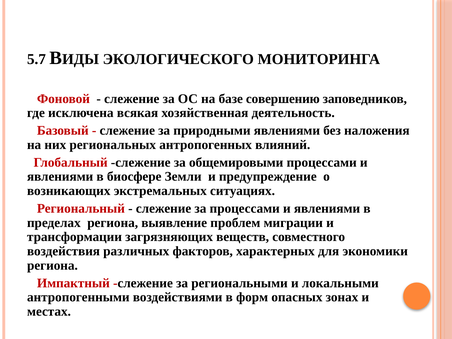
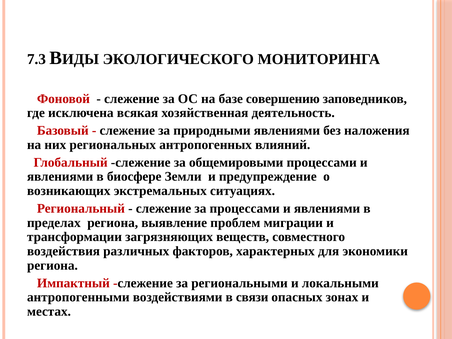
5.7: 5.7 -> 7.3 (36, 59)
форм: форм -> связи (252, 297)
